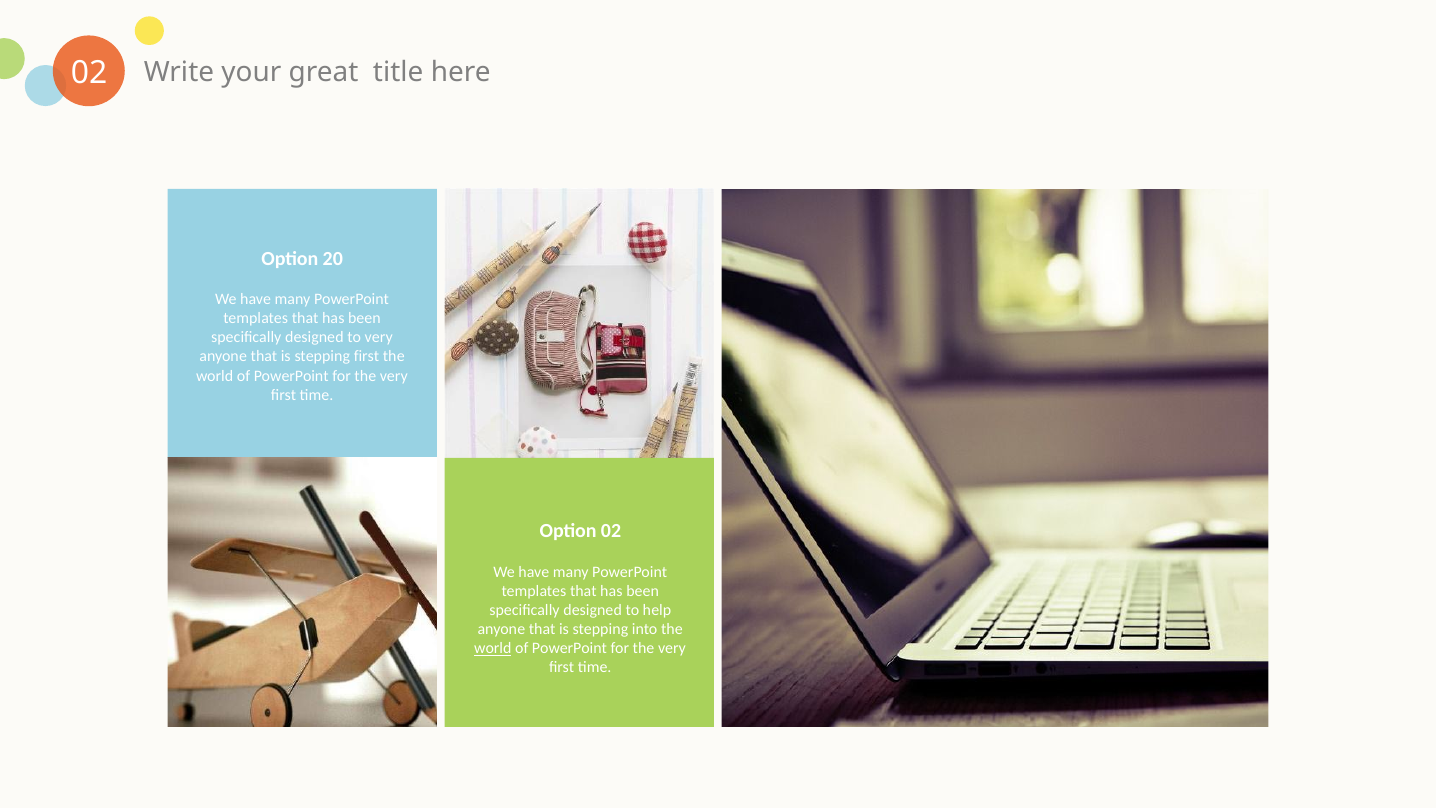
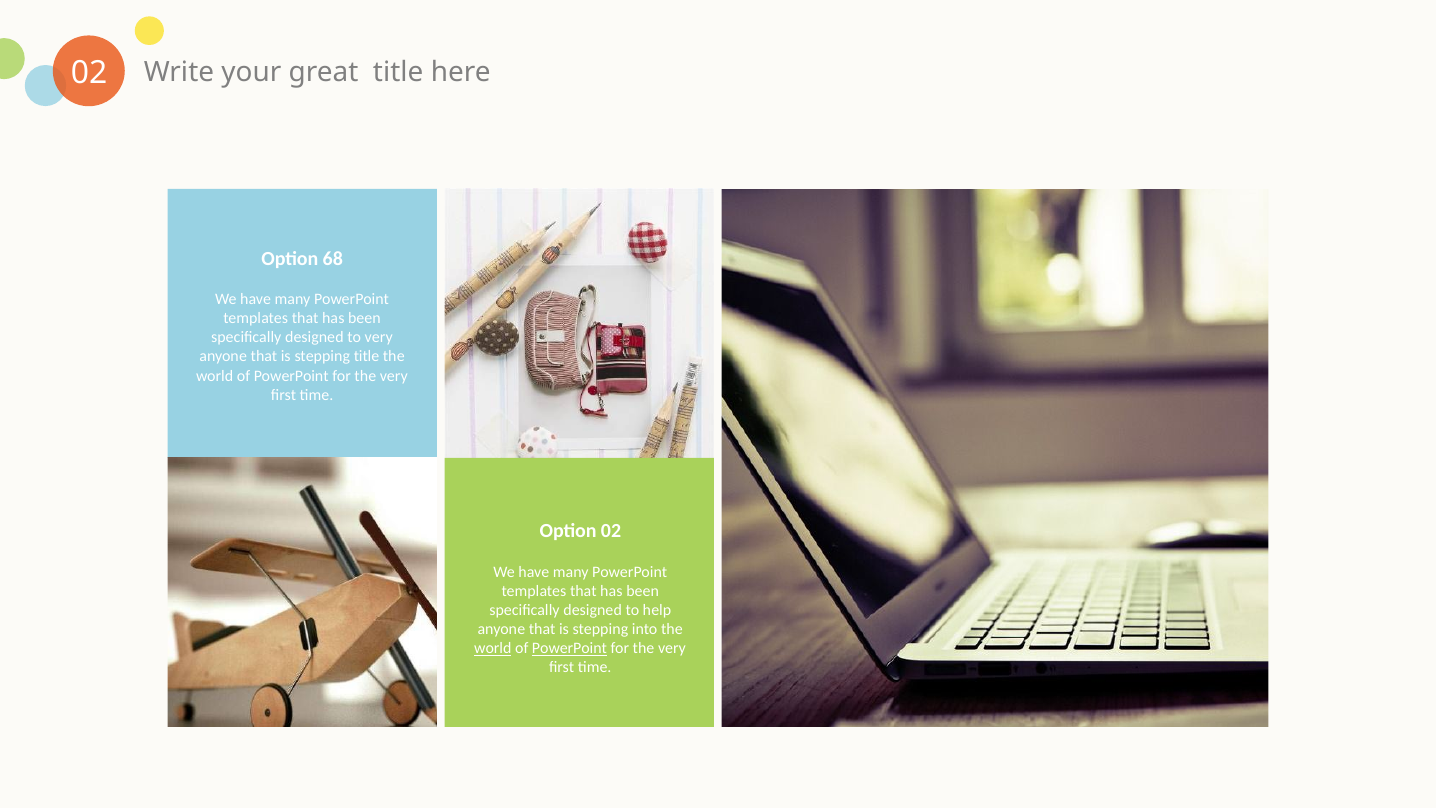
20: 20 -> 68 (333, 259)
stepping first: first -> title (366, 357)
PowerPoint underline: none -> present (569, 648)
